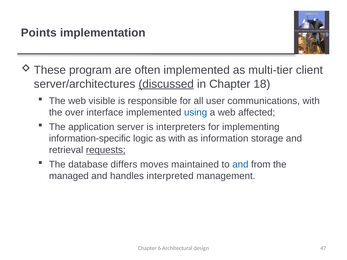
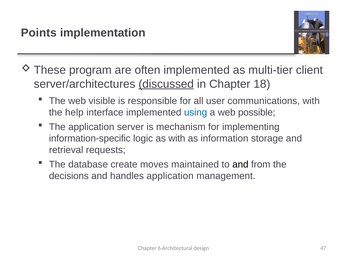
over: over -> help (74, 113)
affected: affected -> possible (257, 113)
interpreters: interpreters -> mechanism (181, 127)
requests underline: present -> none (106, 150)
differs: differs -> create (124, 165)
and colour: blue -> black (240, 165)
managed: managed -> decisions (69, 176)
handles interpreted: interpreted -> application (170, 176)
